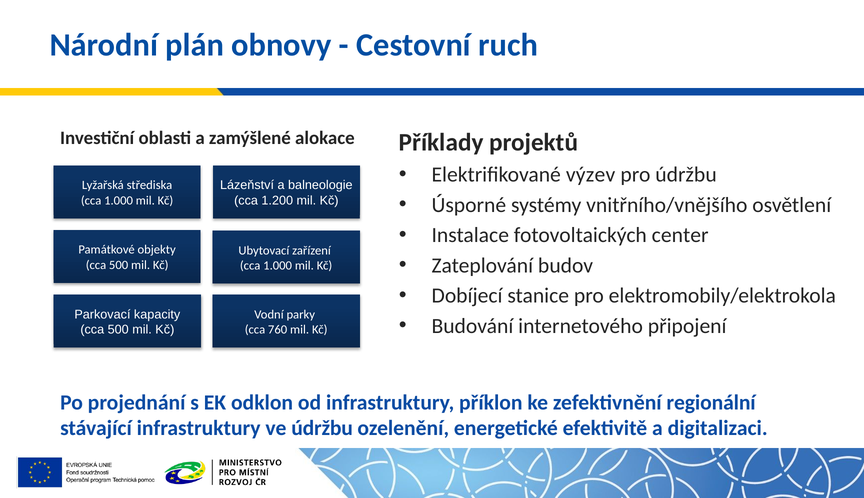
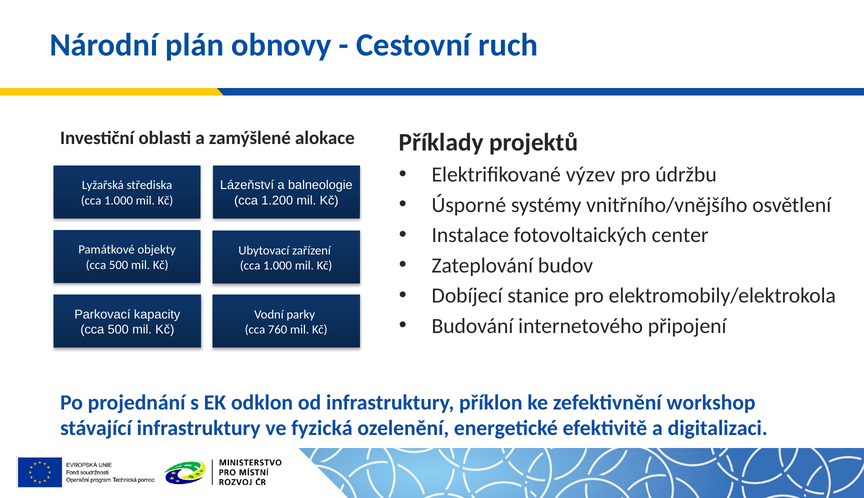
regionální: regionální -> workshop (711, 402)
ve údržbu: údržbu -> fyzická (322, 428)
